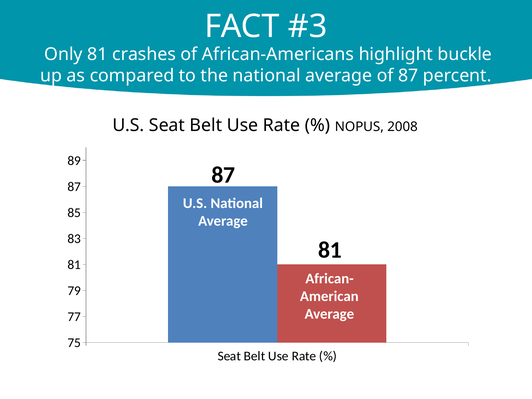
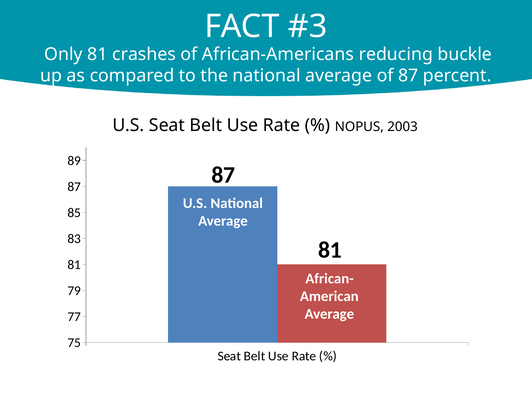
highlight: highlight -> reducing (396, 54)
2008: 2008 -> 2003 (403, 127)
